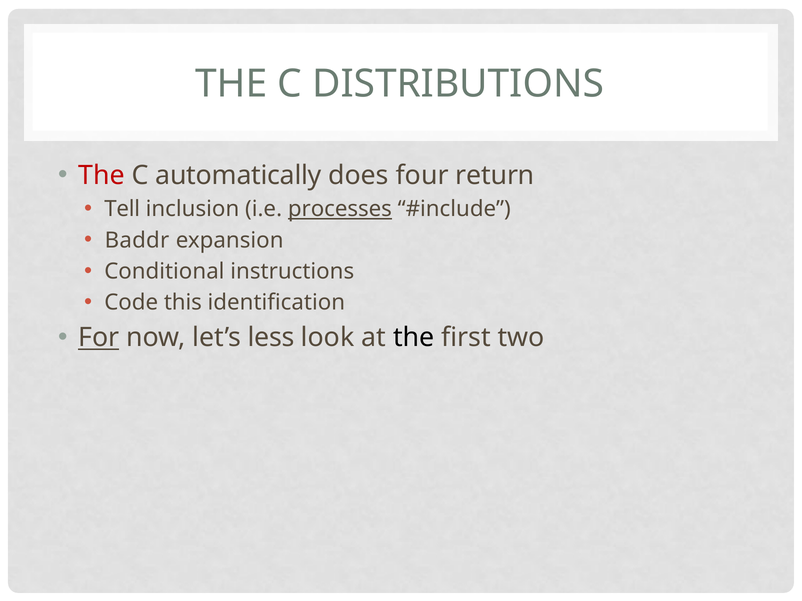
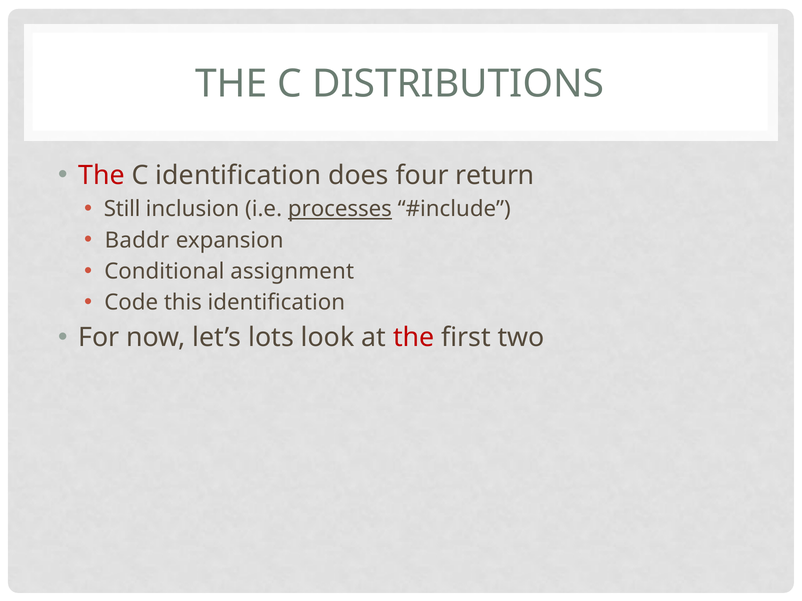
C automatically: automatically -> identification (238, 176)
Tell: Tell -> Still (122, 209)
instructions: instructions -> assignment (292, 272)
For underline: present -> none (99, 338)
less: less -> lots (271, 338)
the colour: black -> red (414, 338)
